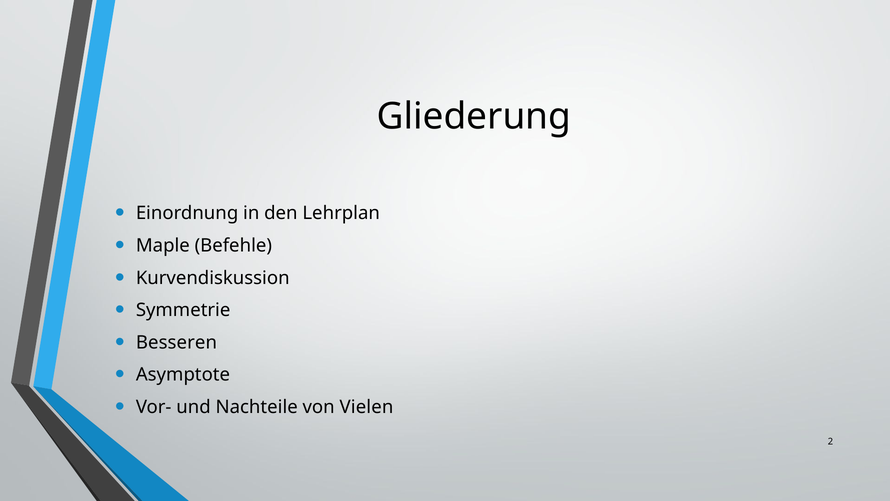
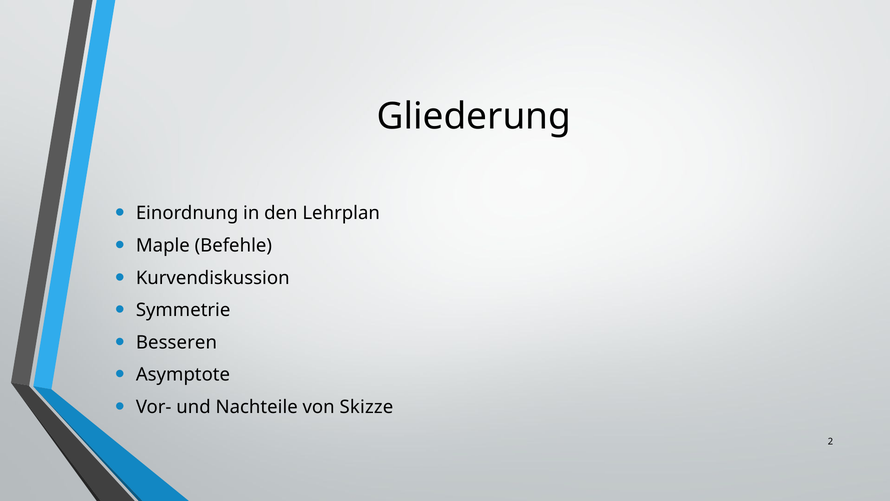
Vielen: Vielen -> Skizze (366, 407)
